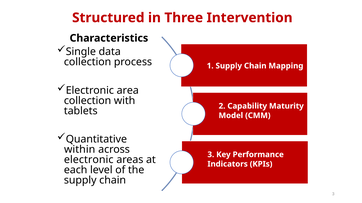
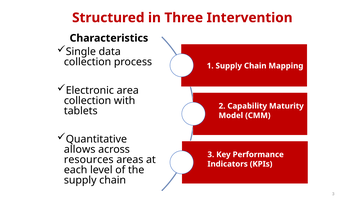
within: within -> allows (80, 150)
electronic: electronic -> resources (89, 160)
